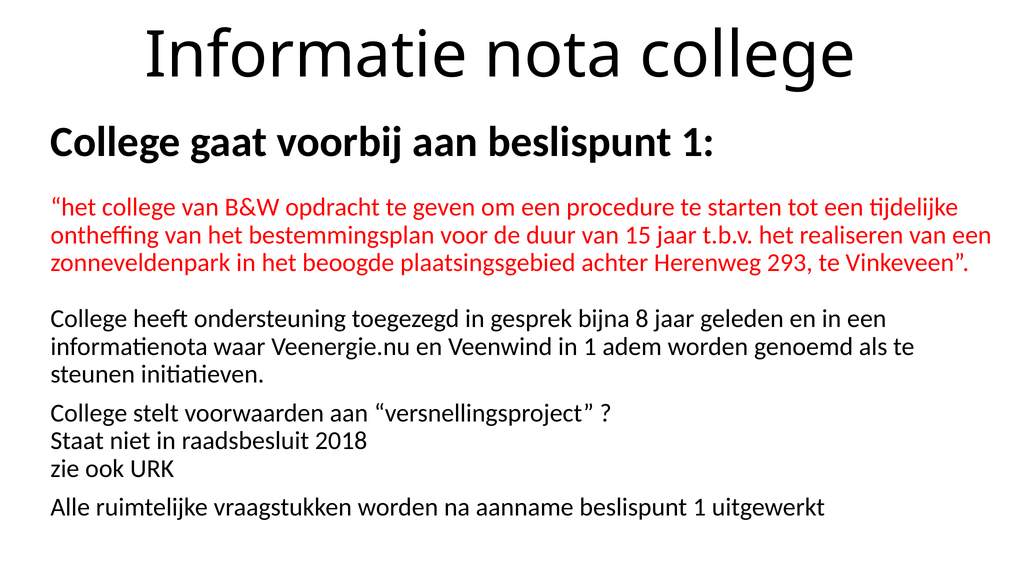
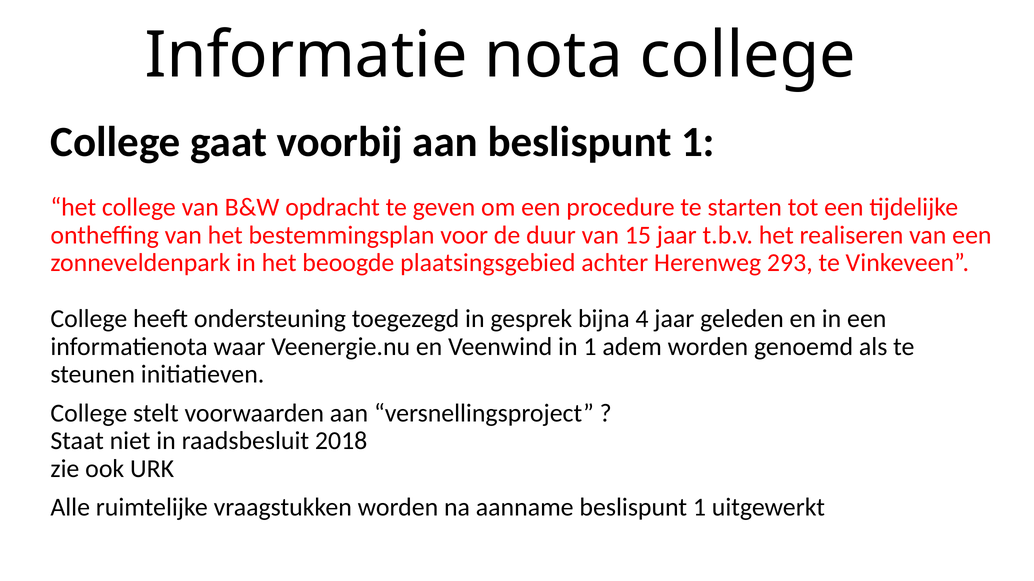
8: 8 -> 4 (642, 319)
